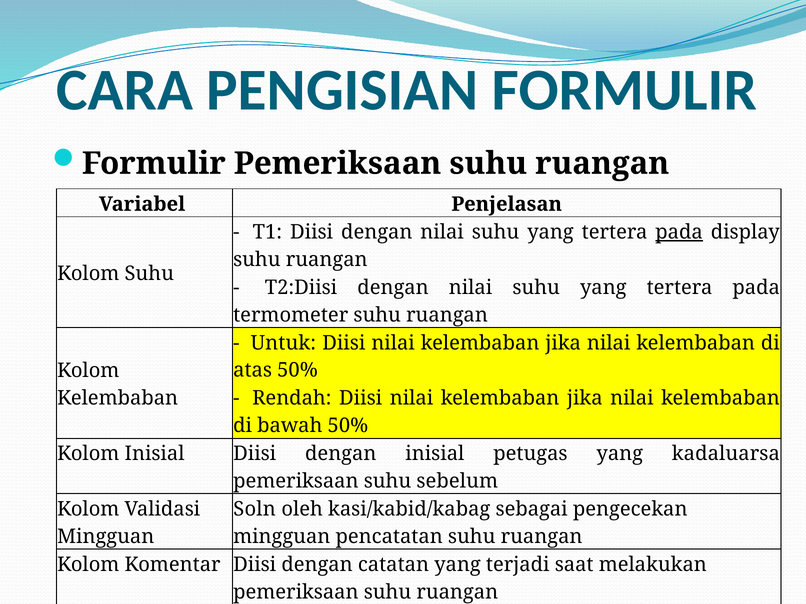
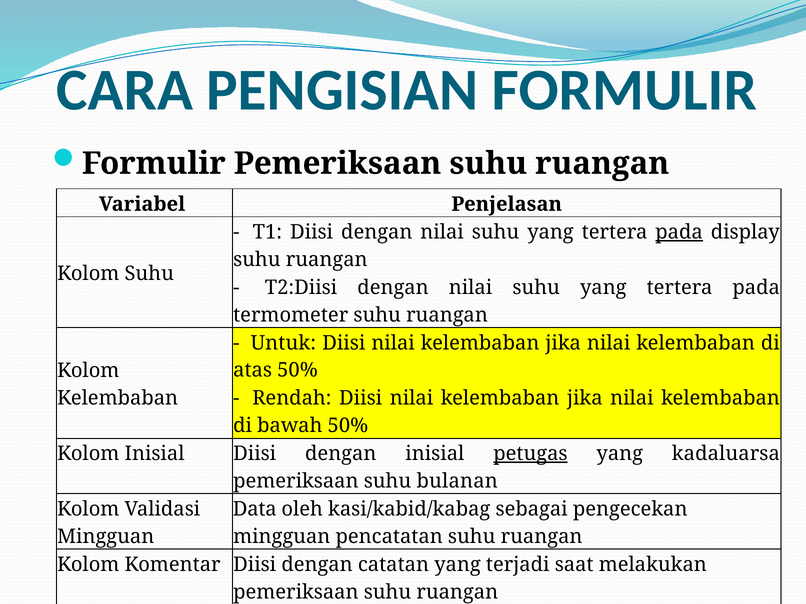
petugas underline: none -> present (530, 454)
sebelum: sebelum -> bulanan (457, 481)
Soln: Soln -> Data (255, 510)
